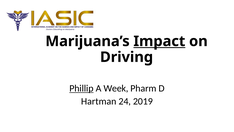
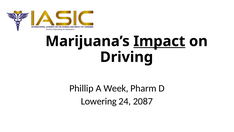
Phillip underline: present -> none (81, 88)
Hartman: Hartman -> Lowering (99, 101)
2019: 2019 -> 2087 (143, 101)
